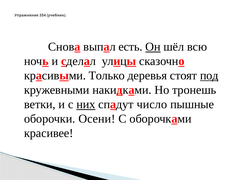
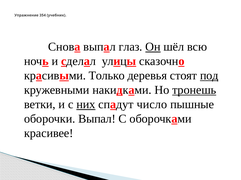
есть: есть -> глаз (131, 47)
тронешь underline: none -> present (194, 90)
оборочки Осени: Осени -> Выпал (97, 119)
